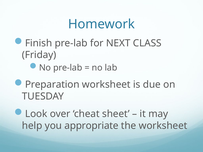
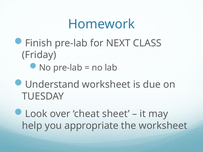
Preparation: Preparation -> Understand (52, 85)
